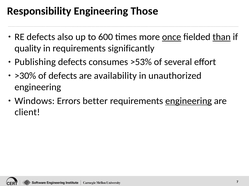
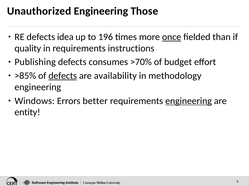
Responsibility: Responsibility -> Unauthorized (39, 11)
also: also -> idea (65, 37)
600: 600 -> 196 (106, 37)
than underline: present -> none (222, 37)
significantly: significantly -> instructions (131, 48)
>53%: >53% -> >70% (141, 62)
several: several -> budget (178, 62)
>30%: >30% -> >85% (25, 76)
defects underline: none -> present (63, 76)
unauthorized: unauthorized -> methodology (175, 76)
client: client -> entity (27, 113)
